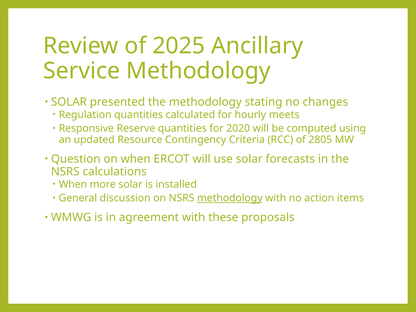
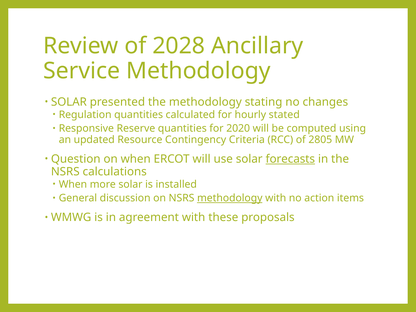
2025: 2025 -> 2028 (179, 46)
meets: meets -> stated (284, 115)
forecasts underline: none -> present (290, 159)
